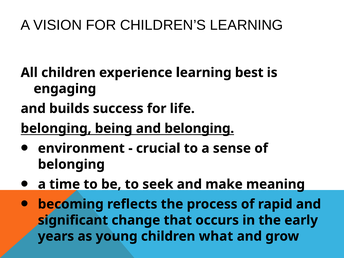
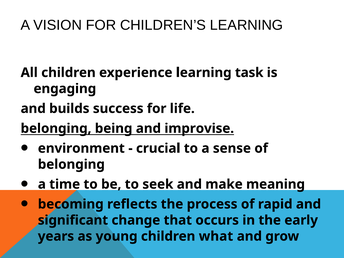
best: best -> task (249, 73)
and belonging: belonging -> improvise (199, 128)
